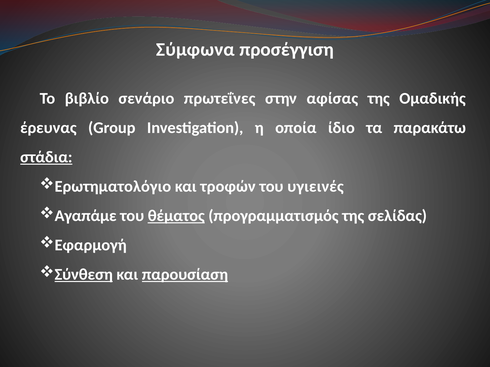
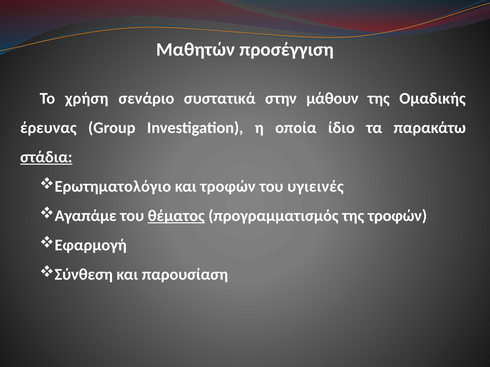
Σύμφωνα: Σύμφωνα -> Μαθητών (196, 50)
βιβλίο: βιβλίο -> χρήση (87, 99)
πρωτεΐνες: πρωτεΐνες -> συστατικά (220, 99)
αφίσας: αφίσας -> μάθουν (332, 99)
της σελίδας: σελίδας -> τροφών (397, 216)
Σύνθεση underline: present -> none (84, 275)
παρουσίαση underline: present -> none (185, 275)
